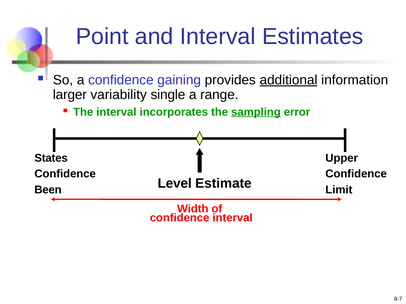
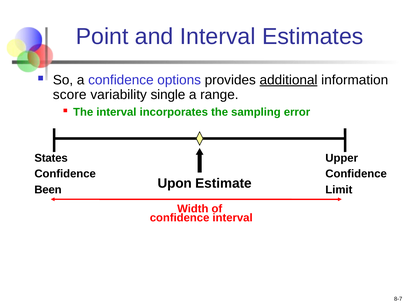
gaining: gaining -> options (179, 80)
larger: larger -> score (70, 95)
sampling underline: present -> none (256, 112)
Level: Level -> Upon (175, 184)
